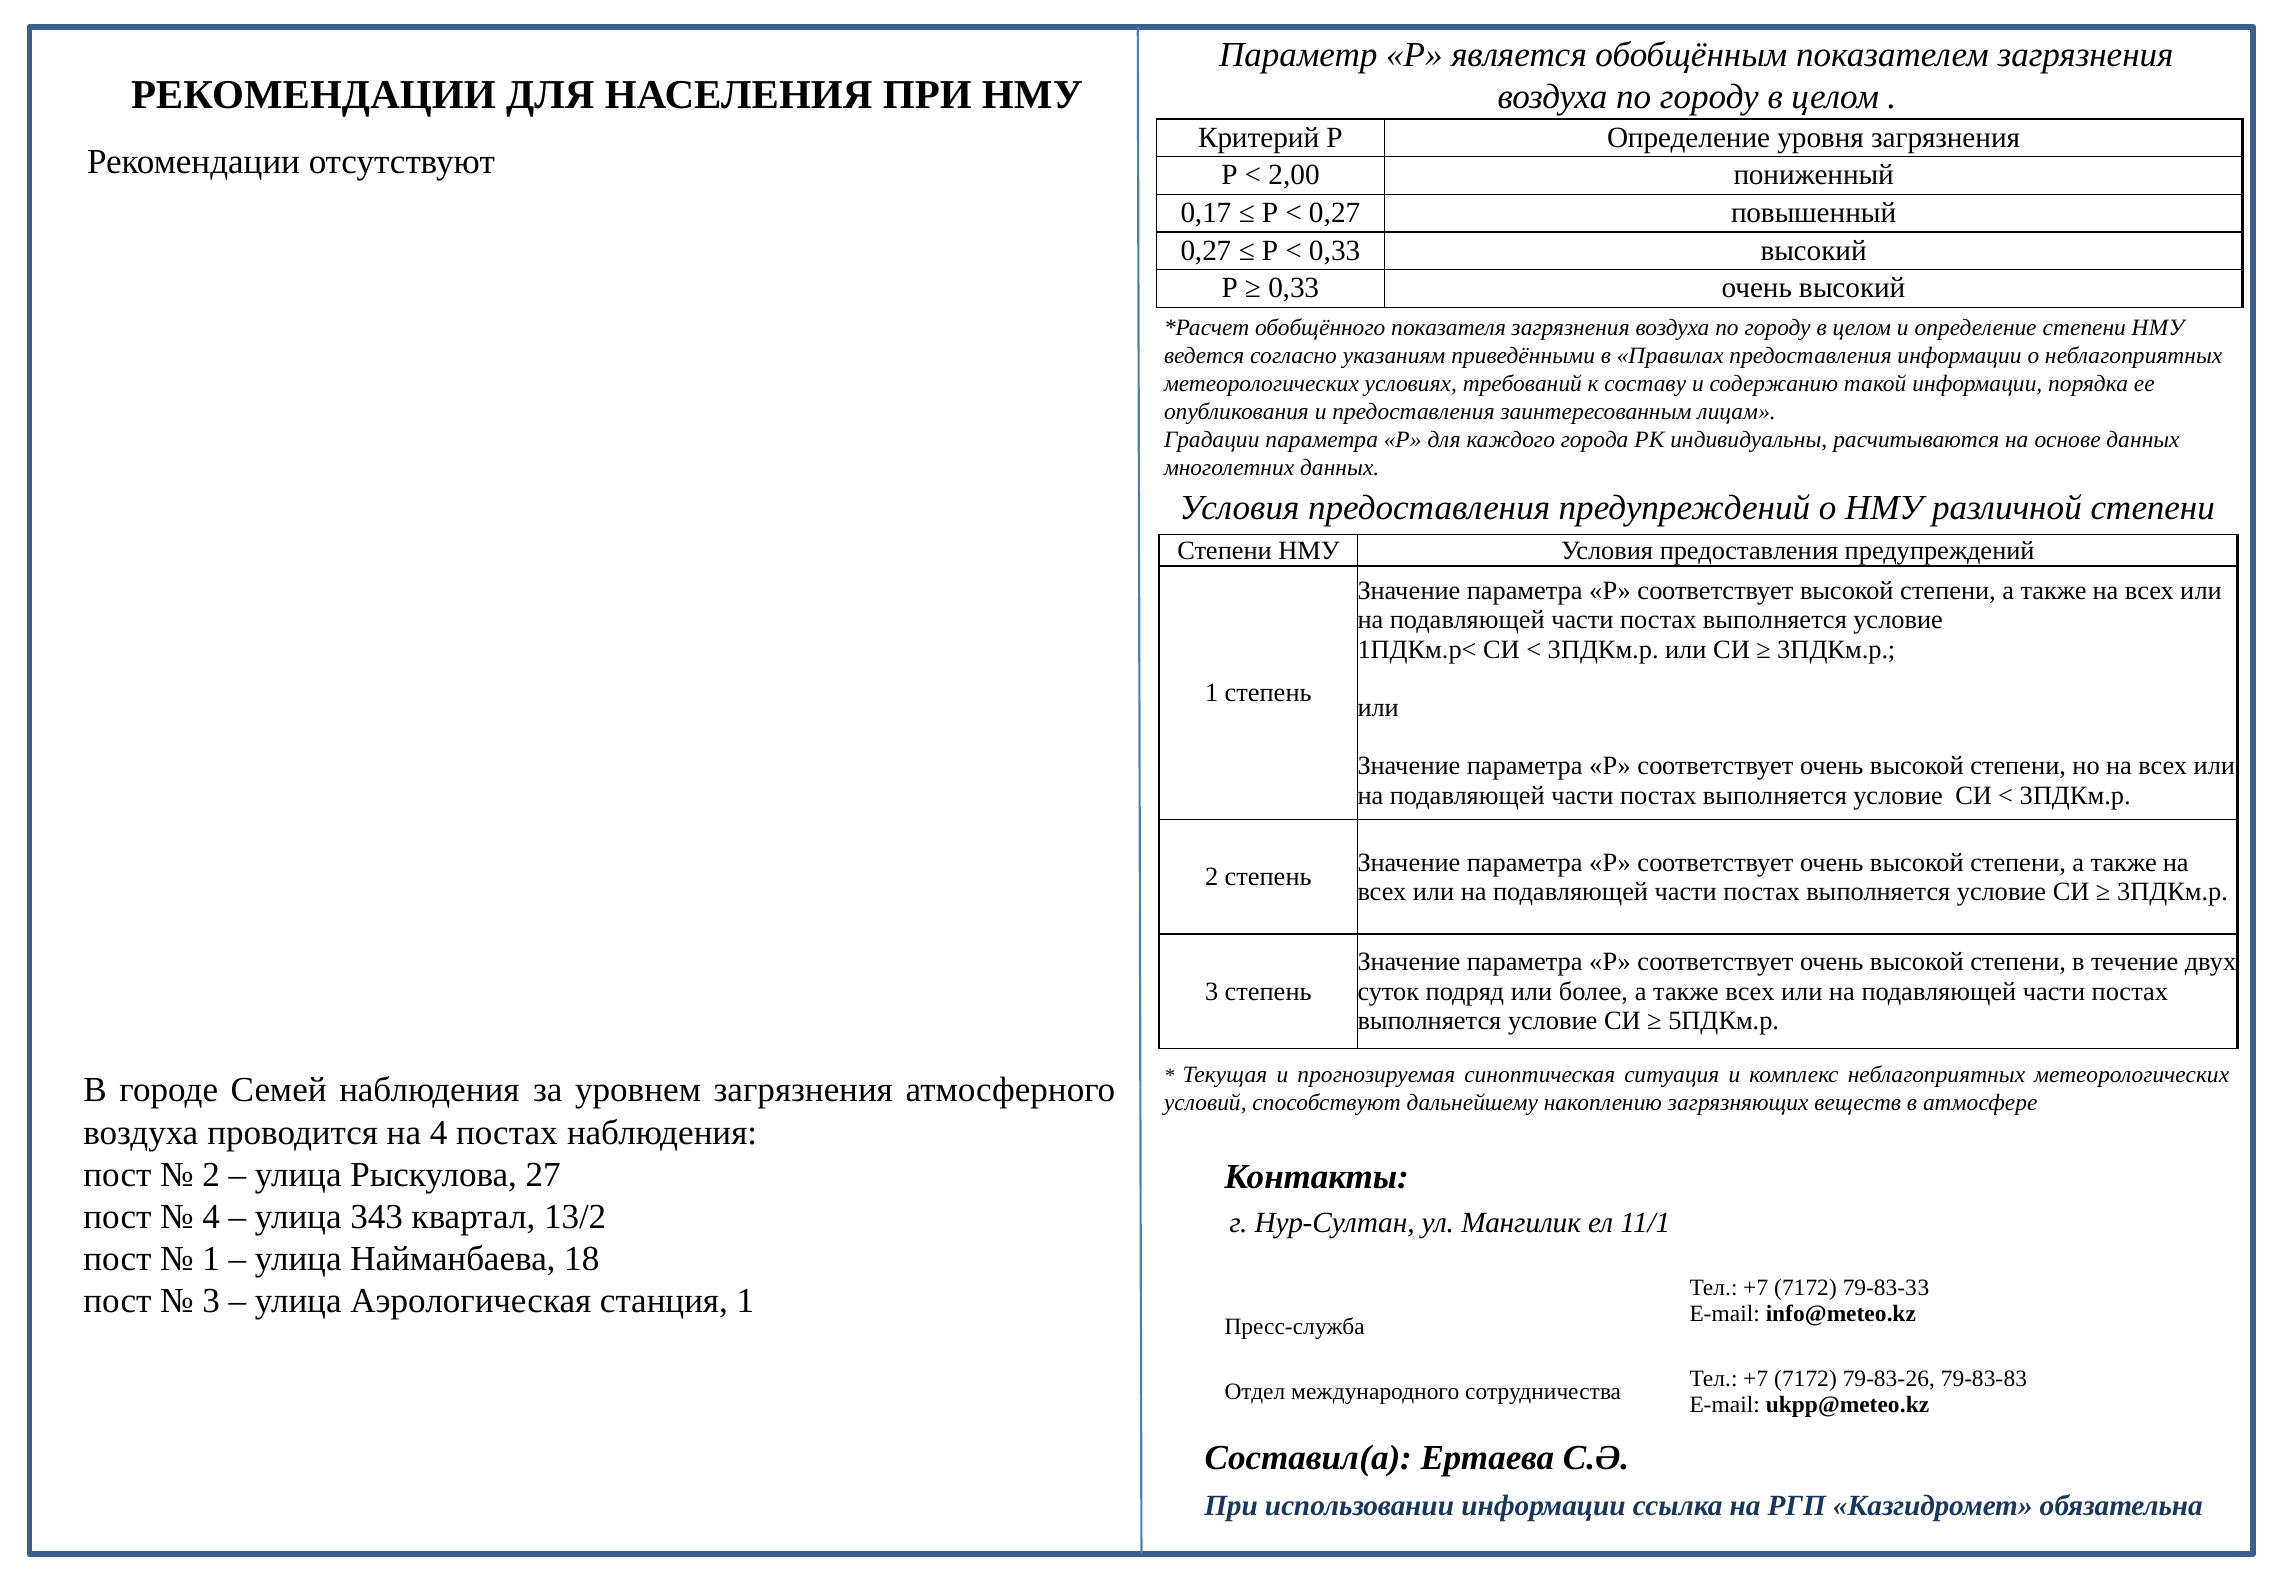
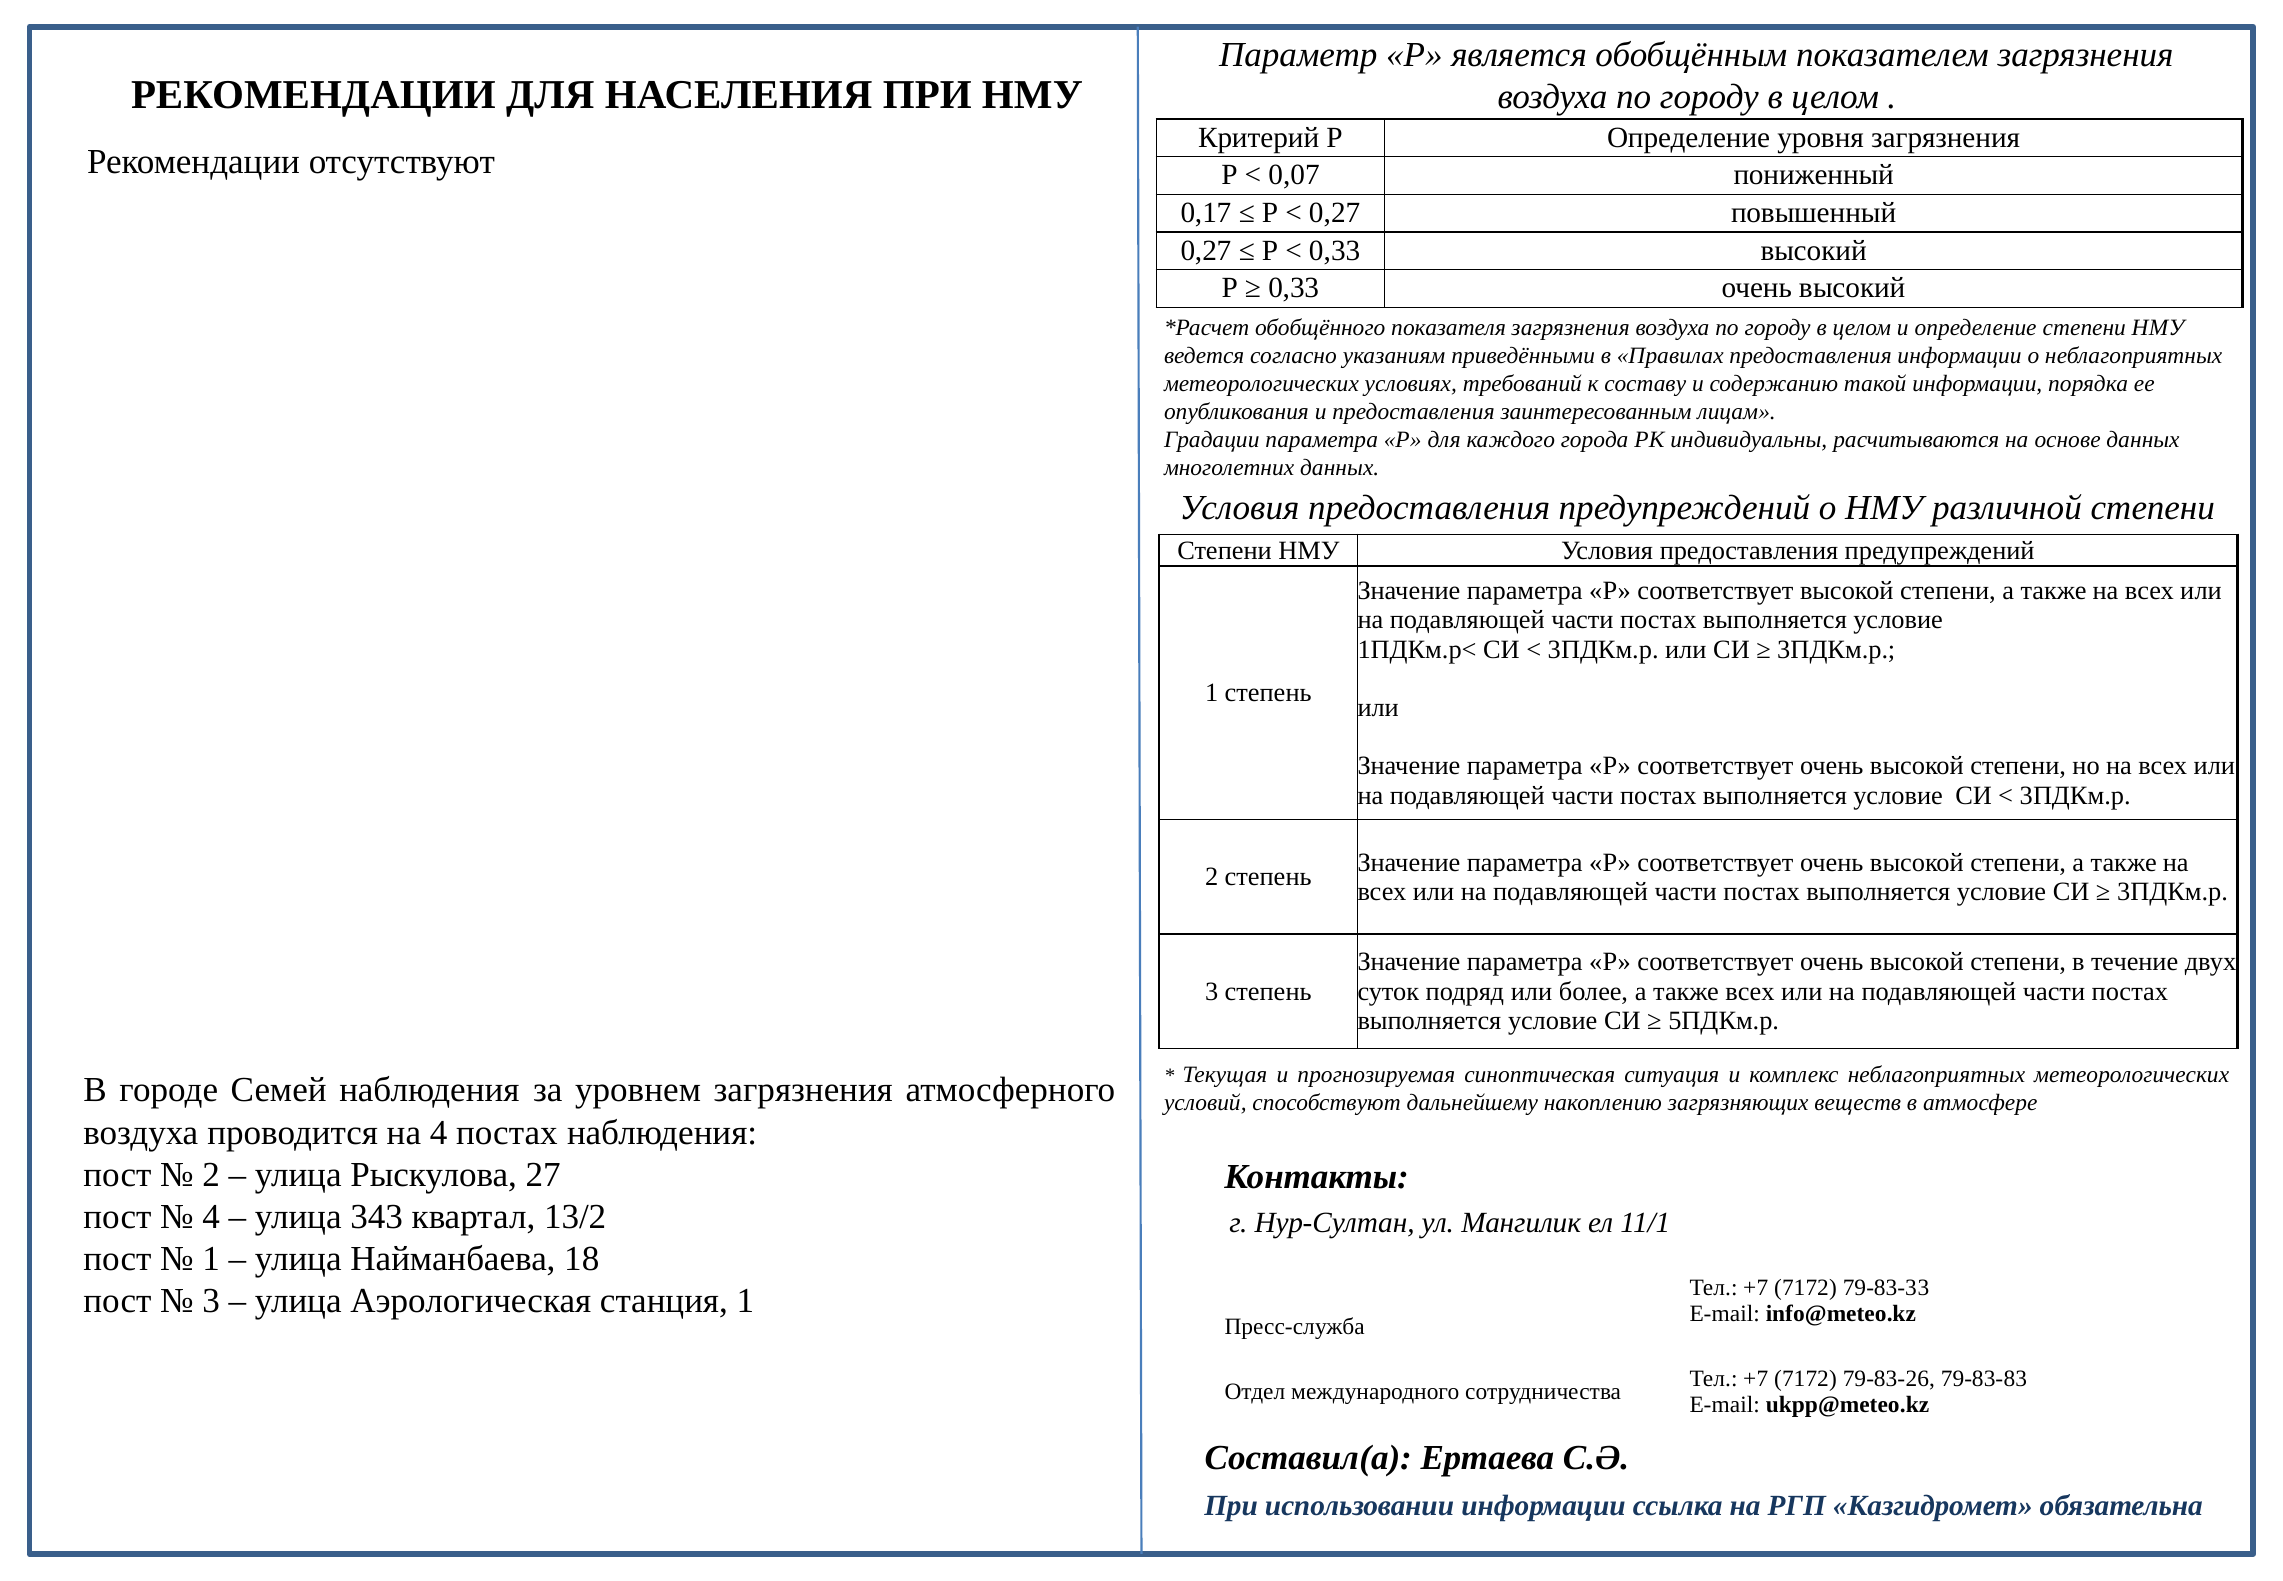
2,00: 2,00 -> 0,07 (1294, 175)
